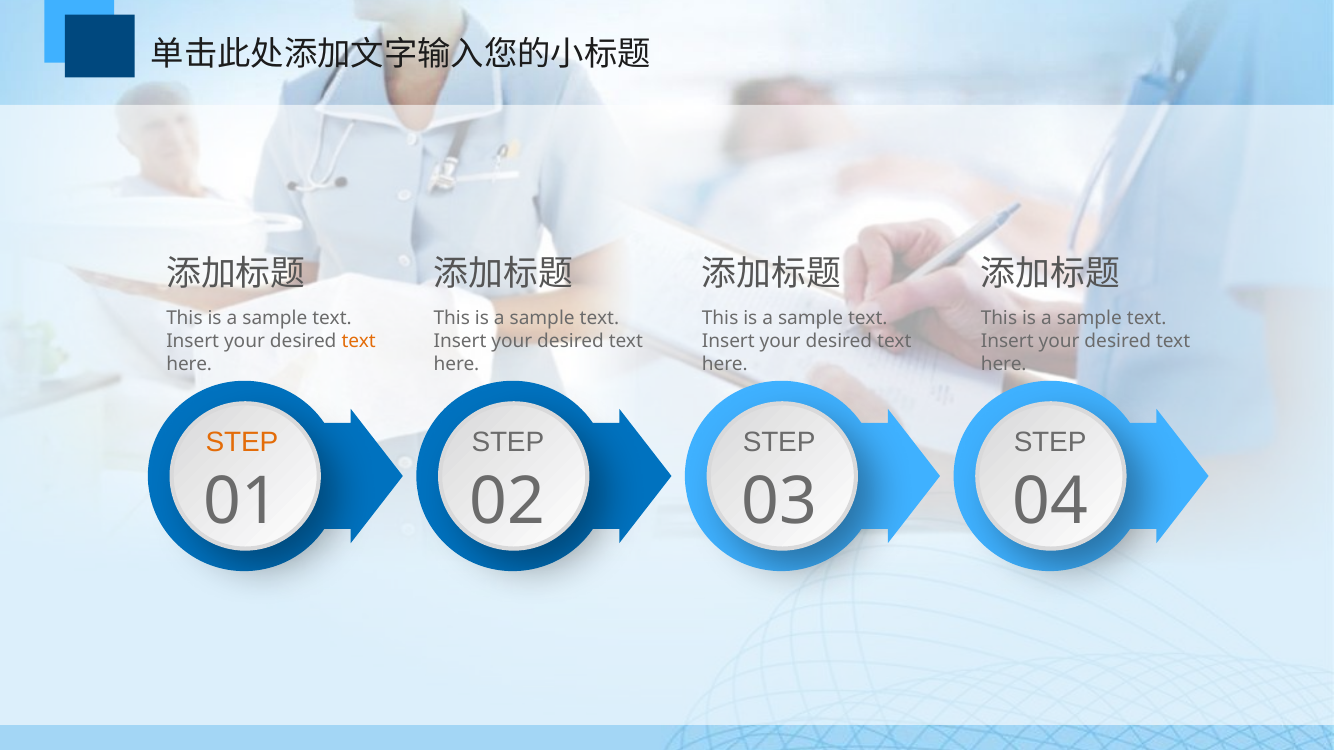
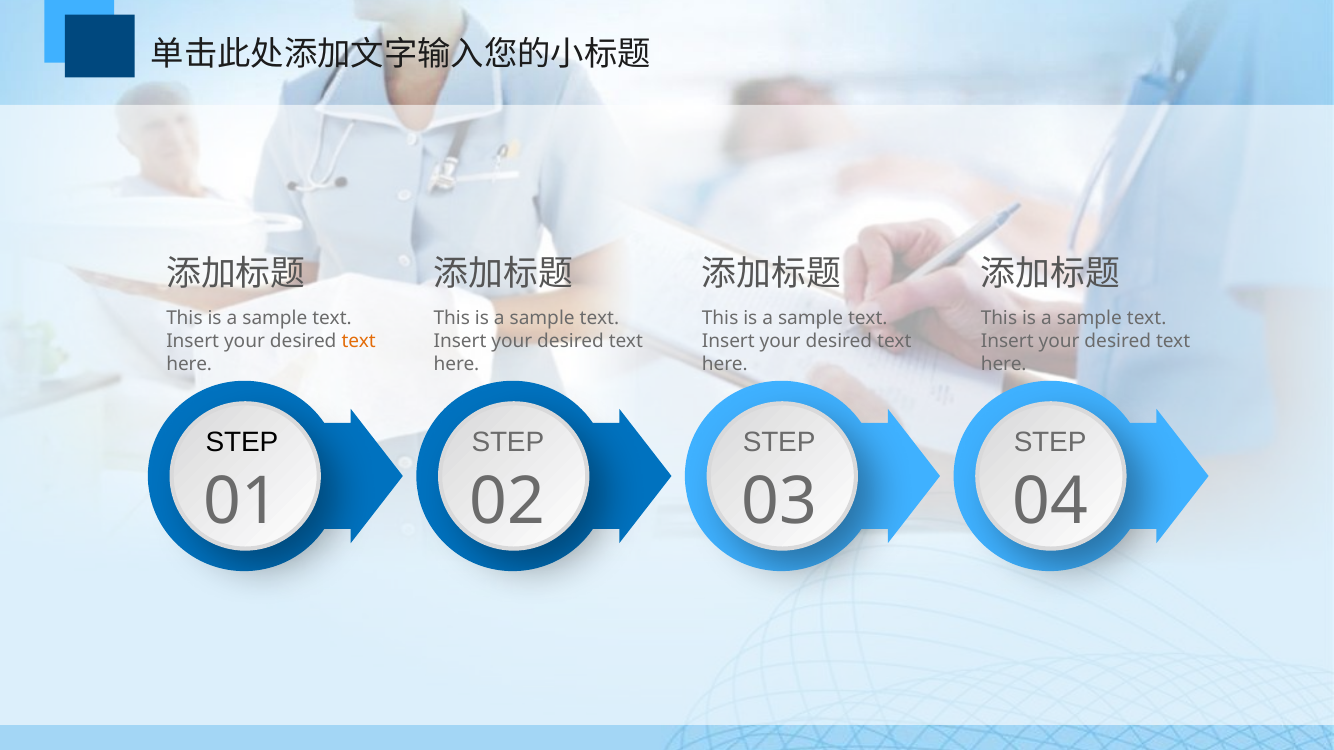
STEP colour: orange -> black (242, 443)
